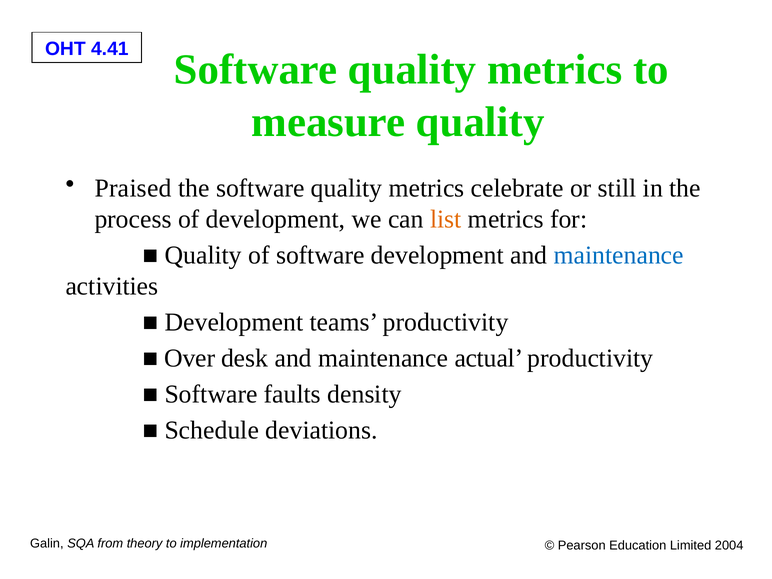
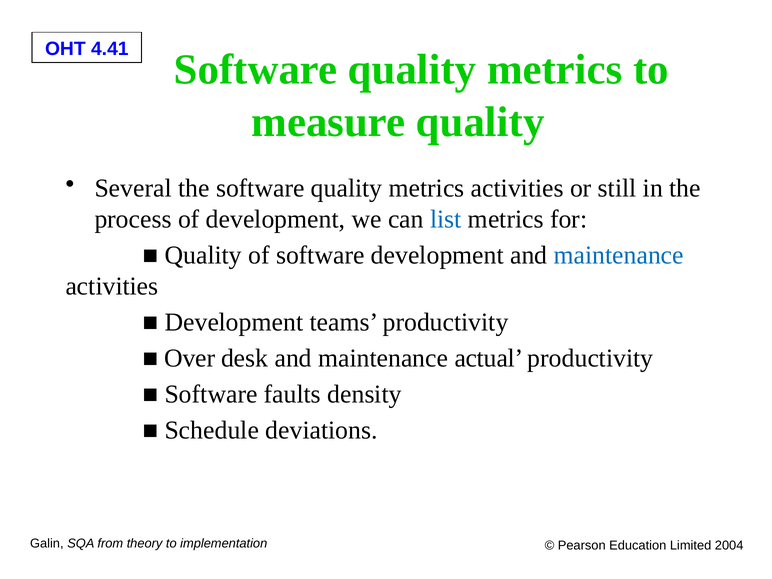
Praised: Praised -> Several (133, 188)
metrics celebrate: celebrate -> activities (517, 188)
list colour: orange -> blue (446, 219)
